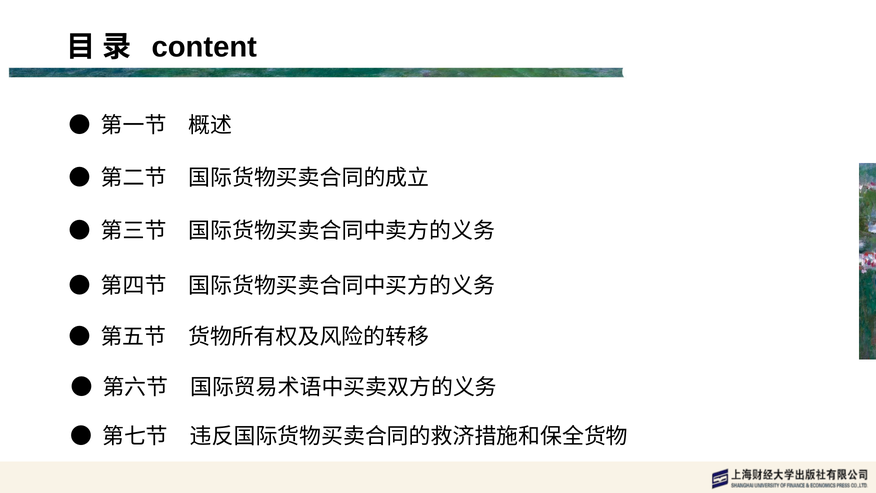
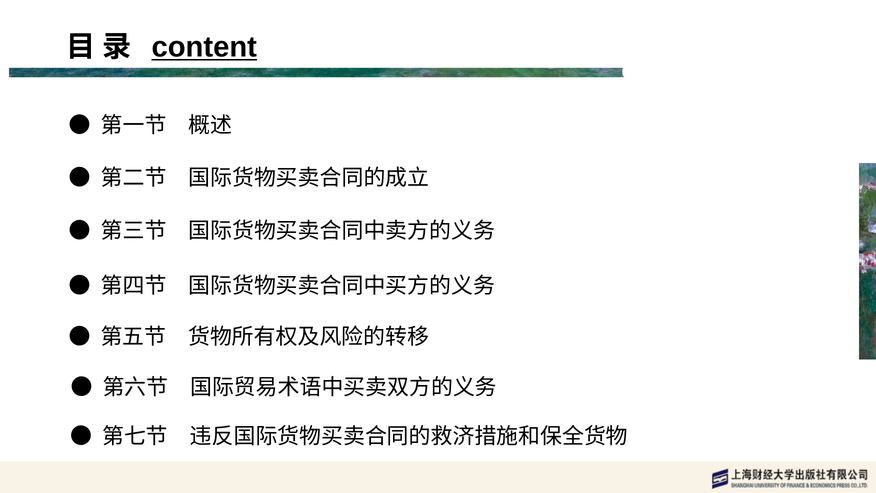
content underline: none -> present (204, 47)
